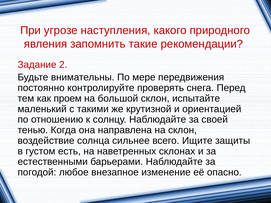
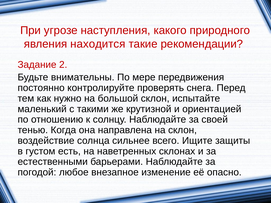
запомнить: запомнить -> находится (98, 44)
проем: проем -> нужно (68, 99)
